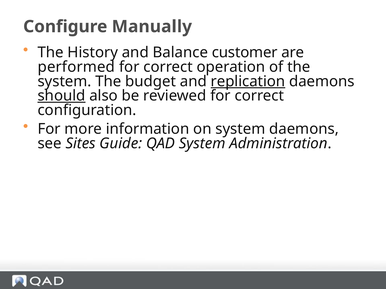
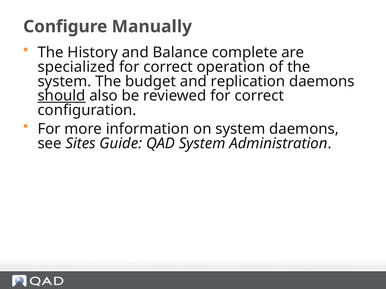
customer: customer -> complete (245, 53)
performed: performed -> specialized (76, 67)
replication underline: present -> none (248, 81)
